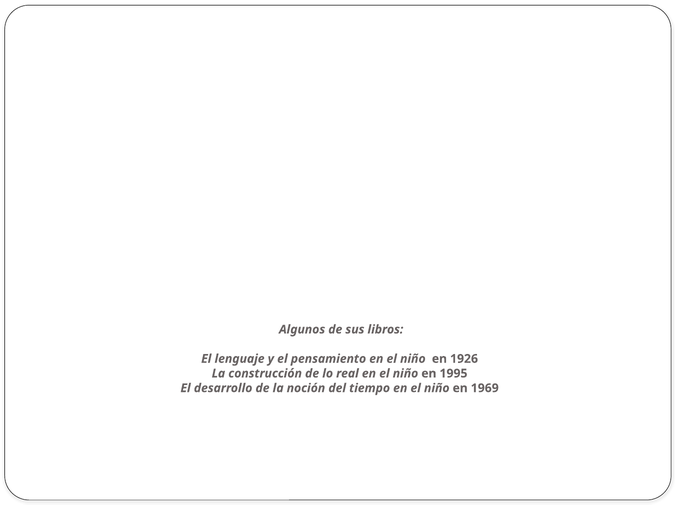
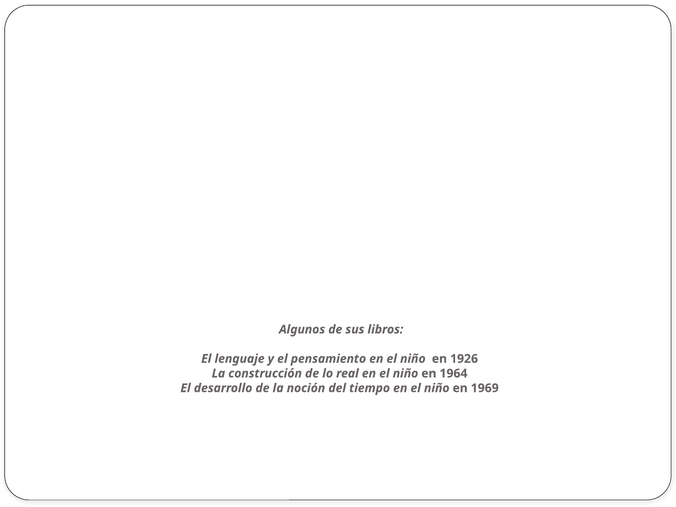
1995: 1995 -> 1964 (453, 373)
